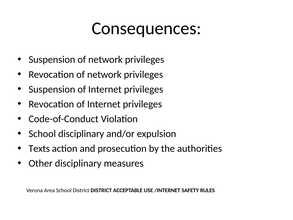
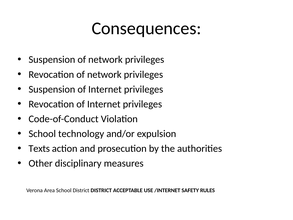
School disciplinary: disciplinary -> technology (81, 134)
